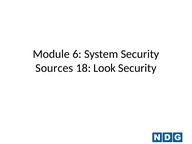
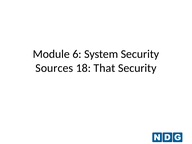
Look: Look -> That (104, 68)
